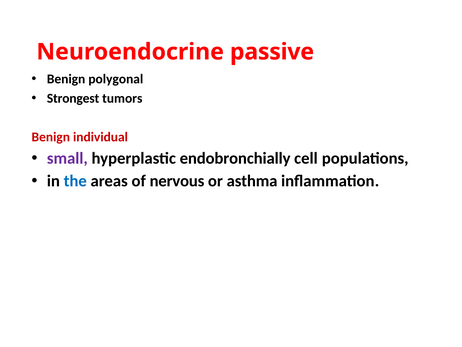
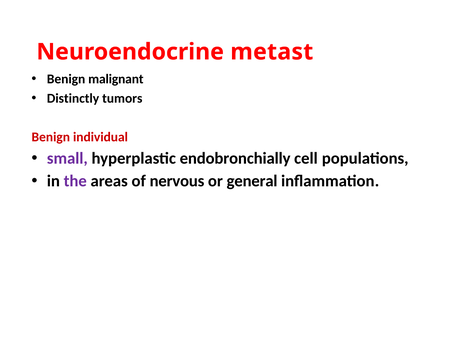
passive: passive -> metast (272, 52)
polygonal: polygonal -> malignant (116, 79)
Strongest: Strongest -> Distinctly (73, 98)
the colour: blue -> purple (75, 181)
asthma: asthma -> general (252, 181)
